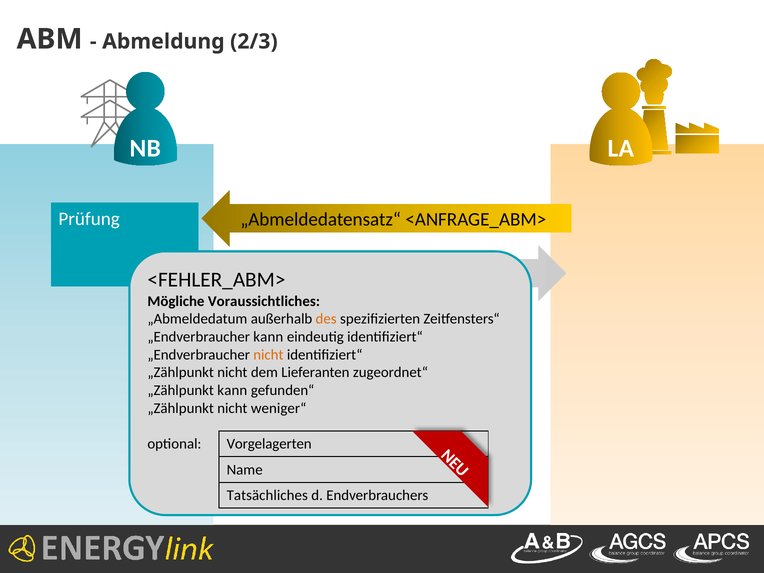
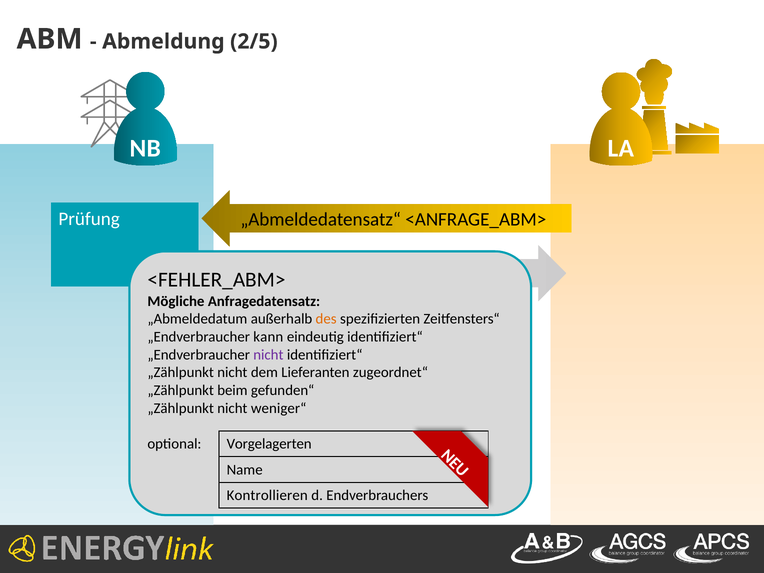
2/3: 2/3 -> 2/5 (254, 42)
Voraussichtliches: Voraussichtliches -> Anfragedatensatz (264, 301)
nicht colour: orange -> purple (268, 355)
„Zählpunkt kann: kann -> beim (232, 390)
Tatsächliches: Tatsächliches -> Kontrollieren (267, 495)
